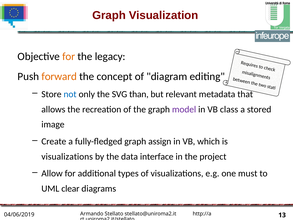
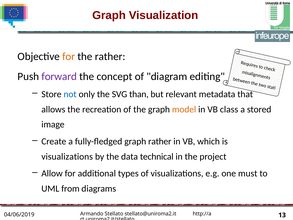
the legacy: legacy -> rather (110, 56)
forward colour: orange -> purple (59, 76)
model colour: purple -> orange (184, 109)
graph assign: assign -> rather (160, 141)
interface: interface -> technical (157, 156)
clear: clear -> from (70, 188)
